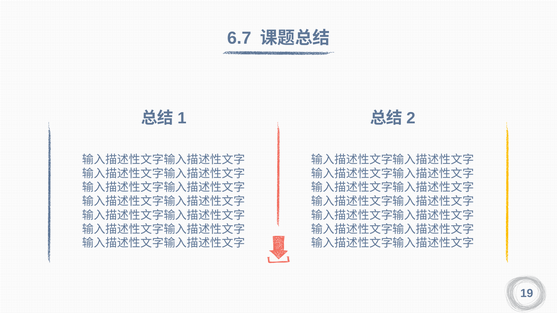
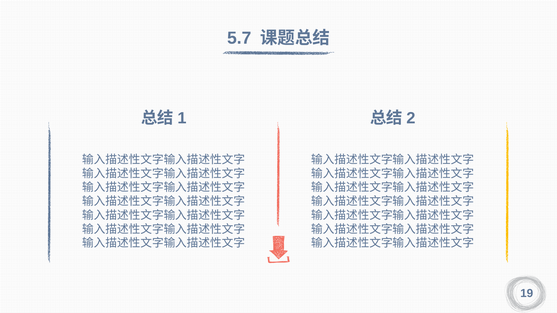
6.7: 6.7 -> 5.7 (239, 38)
